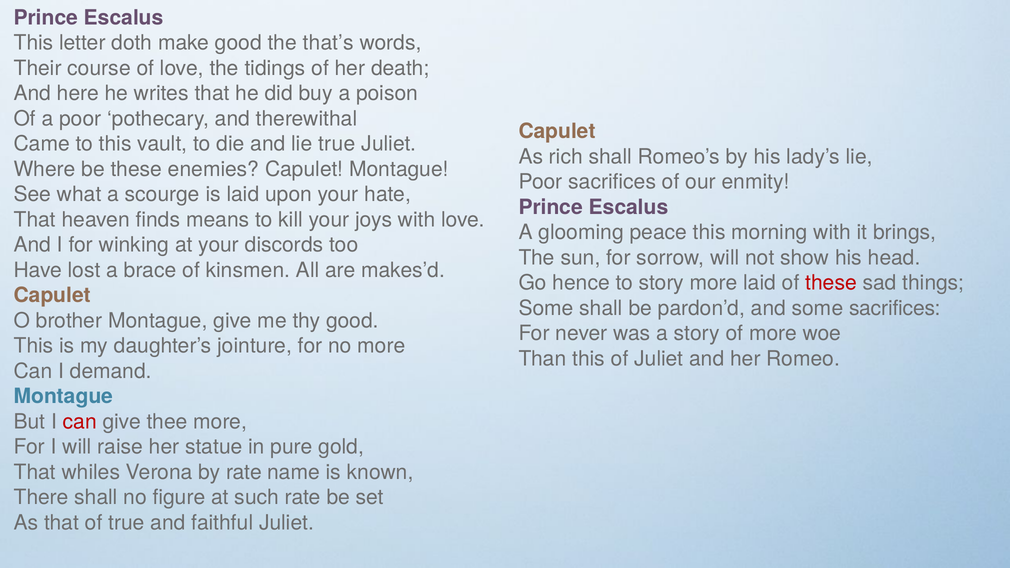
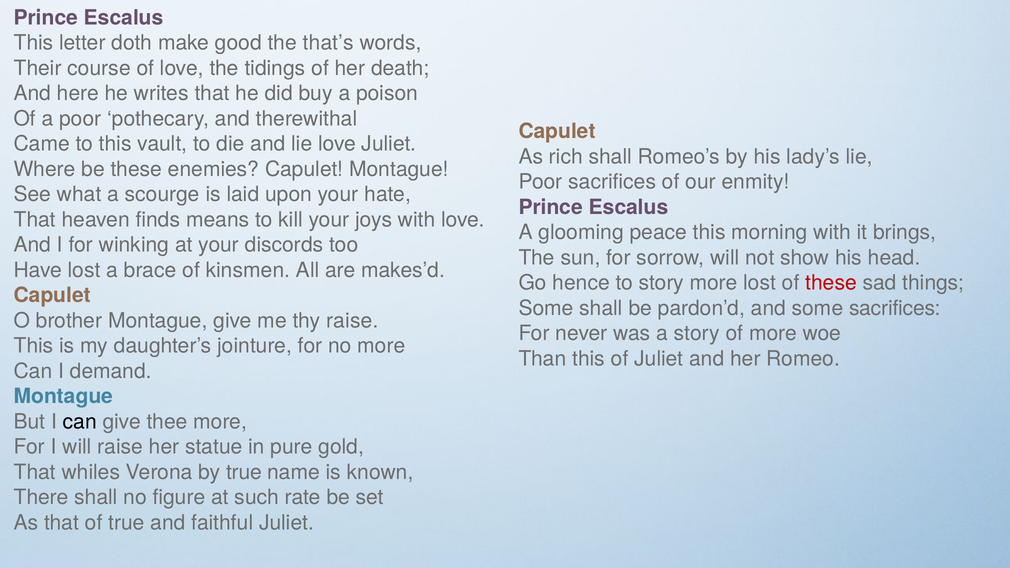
lie true: true -> love (337, 144)
more laid: laid -> lost (760, 283)
thy good: good -> raise (352, 321)
can colour: red -> black (80, 422)
by rate: rate -> true (244, 472)
